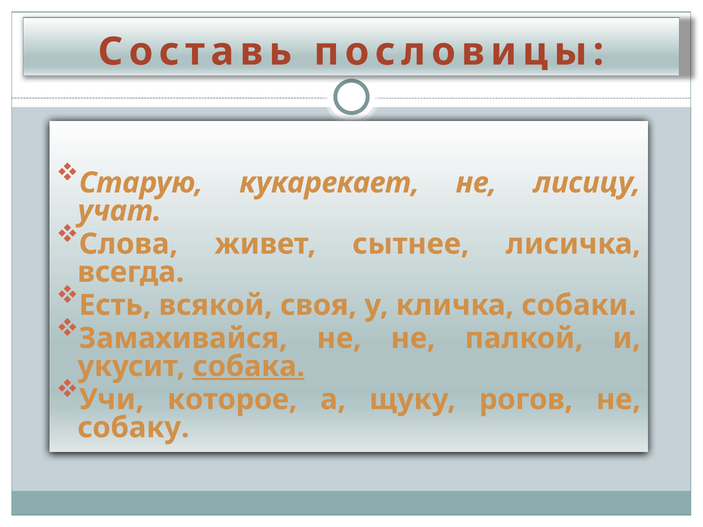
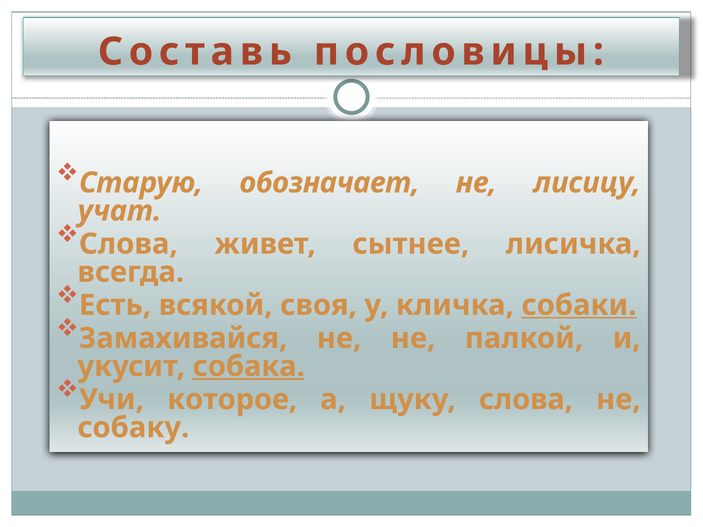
кукарекает: кукарекает -> обозначает (330, 183)
собаки underline: none -> present (579, 305)
щуку рогов: рогов -> слова (526, 400)
